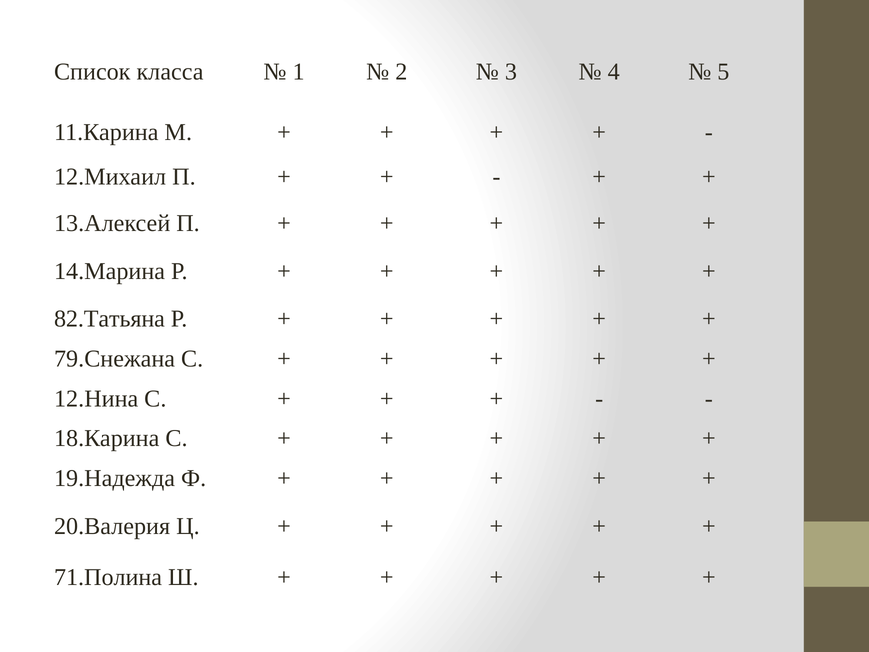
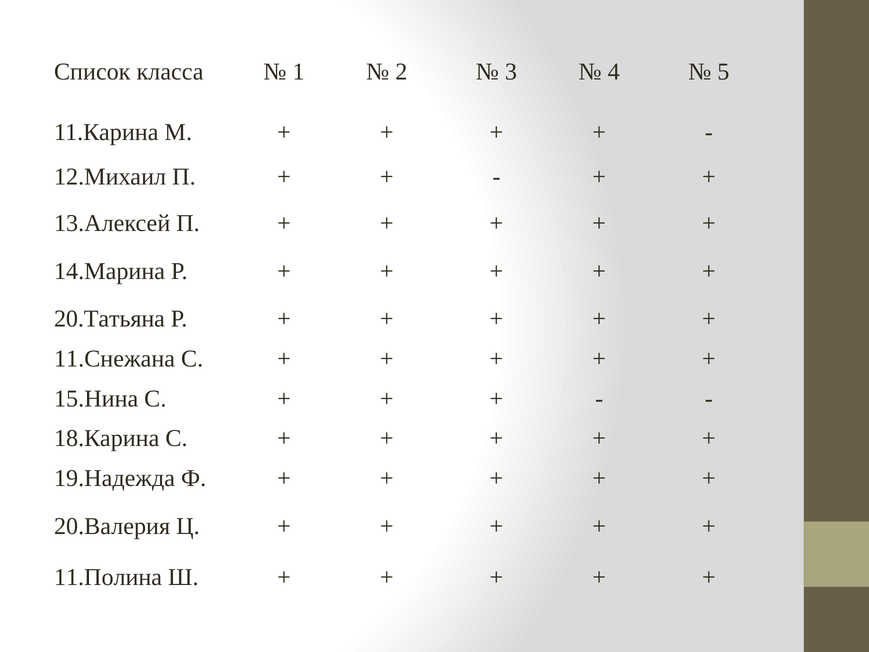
82.Татьяна: 82.Татьяна -> 20.Татьяна (109, 319)
79.Снежана: 79.Снежана -> 11.Снежана (115, 359)
12.Нина: 12.Нина -> 15.Нина (96, 399)
71.Полина: 71.Полина -> 11.Полина (108, 577)
